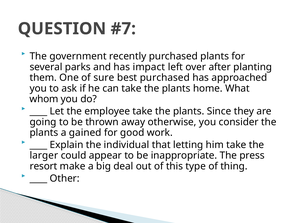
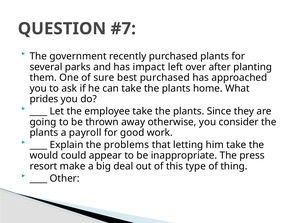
whom: whom -> prides (44, 99)
gained: gained -> payroll (85, 132)
individual: individual -> problems (126, 145)
larger: larger -> would (44, 155)
